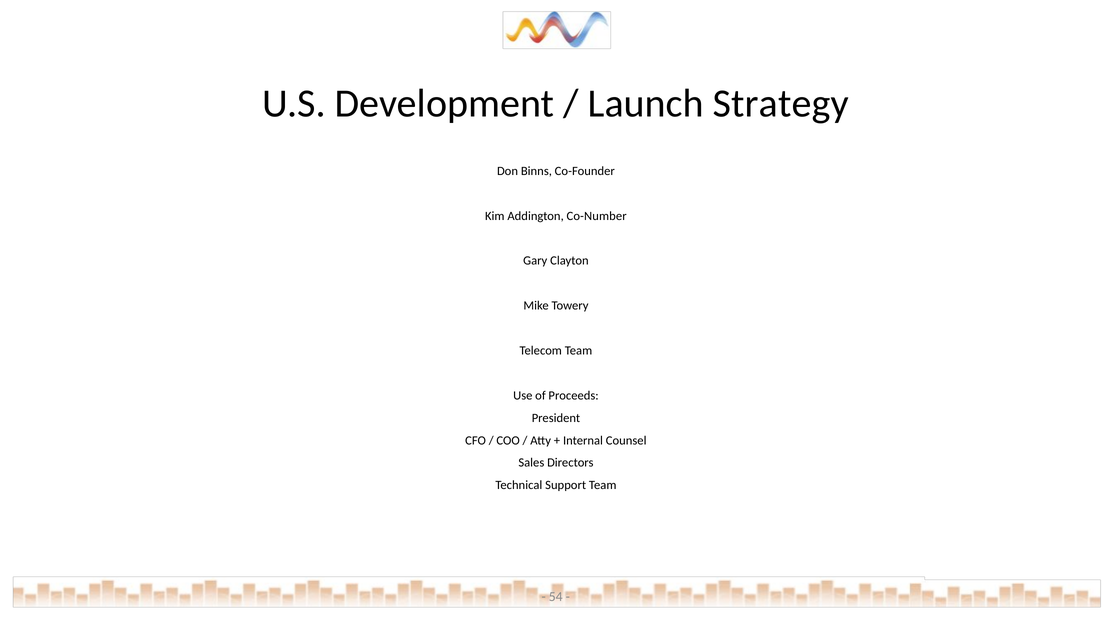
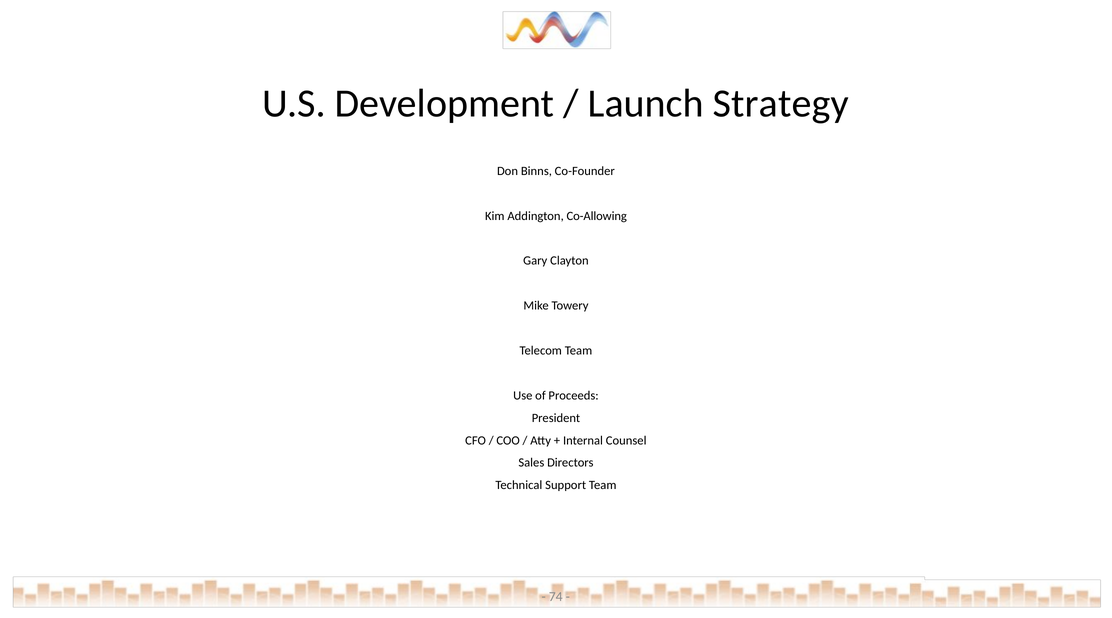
Co-Number: Co-Number -> Co-Allowing (597, 216)
54: 54 -> 74 (556, 596)
